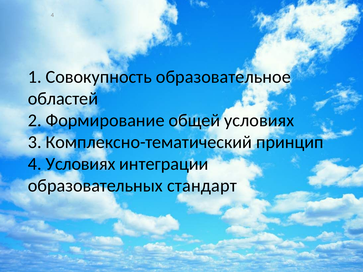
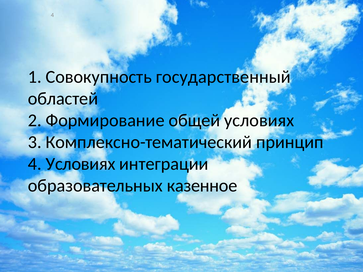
образовательное: образовательное -> государственный (223, 77)
стандарт: стандарт -> казенное (202, 186)
